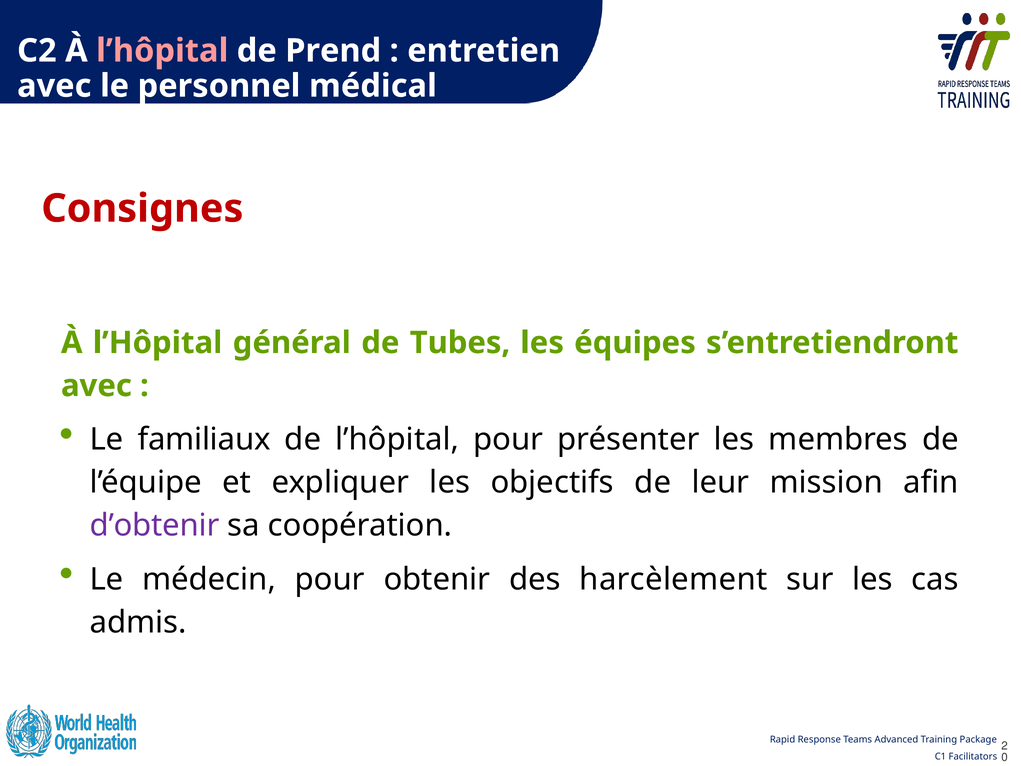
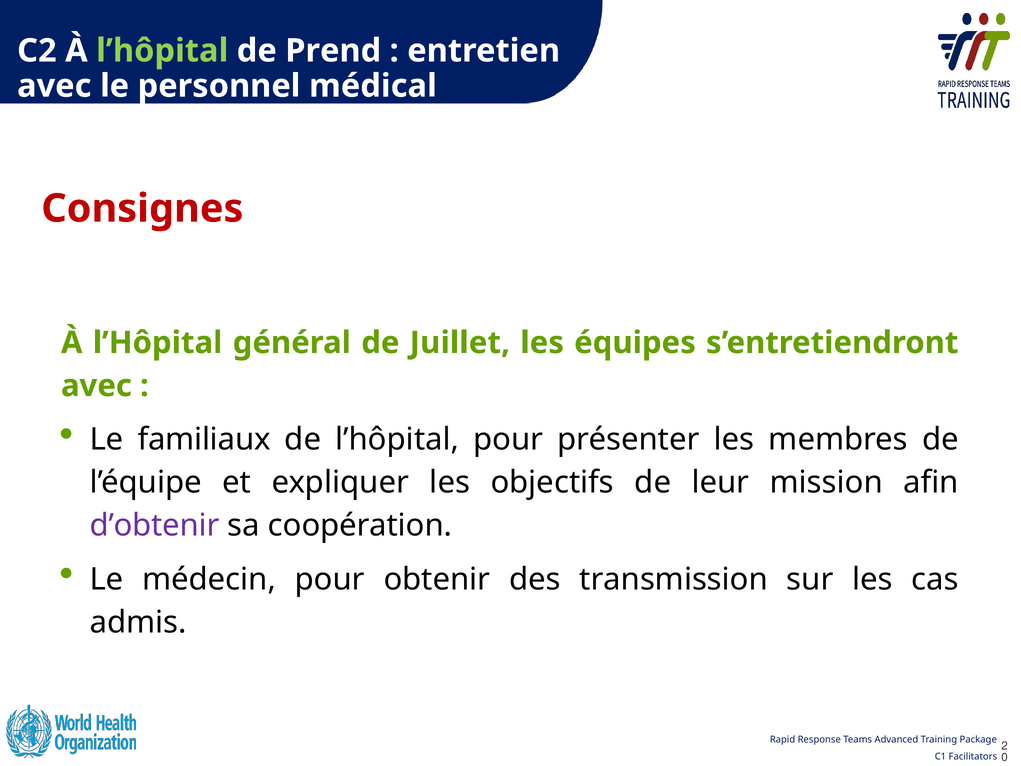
l’hôpital colour: pink -> light green (162, 51)
Tubes: Tubes -> Juillet (460, 343)
harcèlement: harcèlement -> transmission (674, 579)
